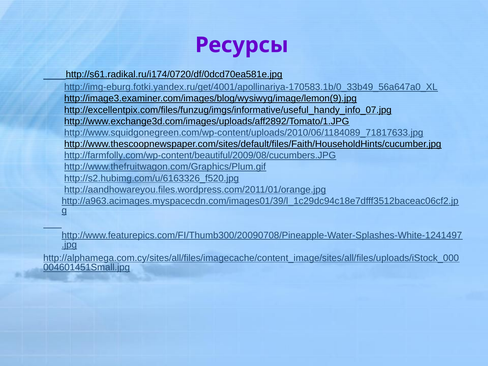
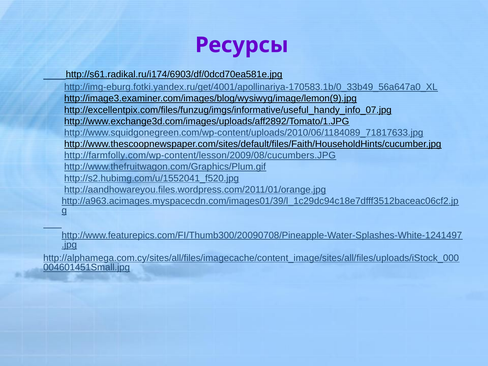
http://s61.radikal.ru/i174/0720/df/0dcd70ea581e.jpg: http://s61.radikal.ru/i174/0720/df/0dcd70ea581e.jpg -> http://s61.radikal.ru/i174/6903/df/0dcd70ea581e.jpg (174, 74)
http://farmfolly.com/wp-content/beautiful/2009/08/cucumbers.JPG: http://farmfolly.com/wp-content/beautiful/2009/08/cucumbers.JPG -> http://farmfolly.com/wp-content/lesson/2009/08/cucumbers.JPG (200, 155)
http://s2.hubimg.com/u/6163326_f520.jpg: http://s2.hubimg.com/u/6163326_f520.jpg -> http://s2.hubimg.com/u/1552041_f520.jpg (152, 178)
